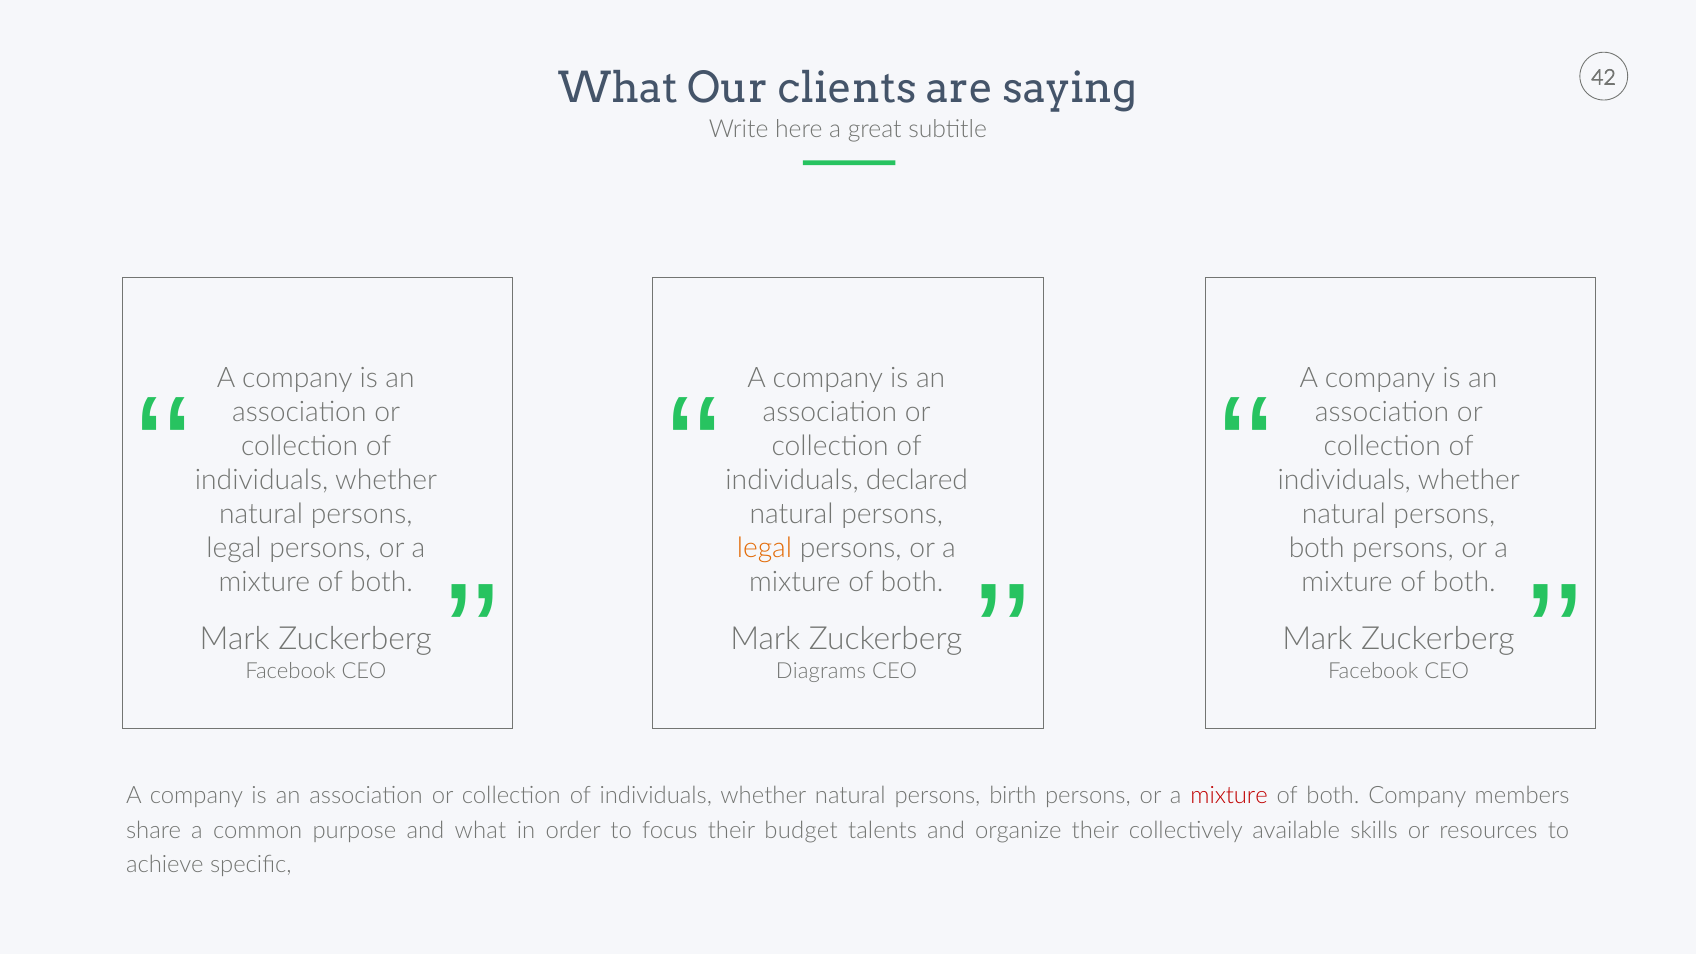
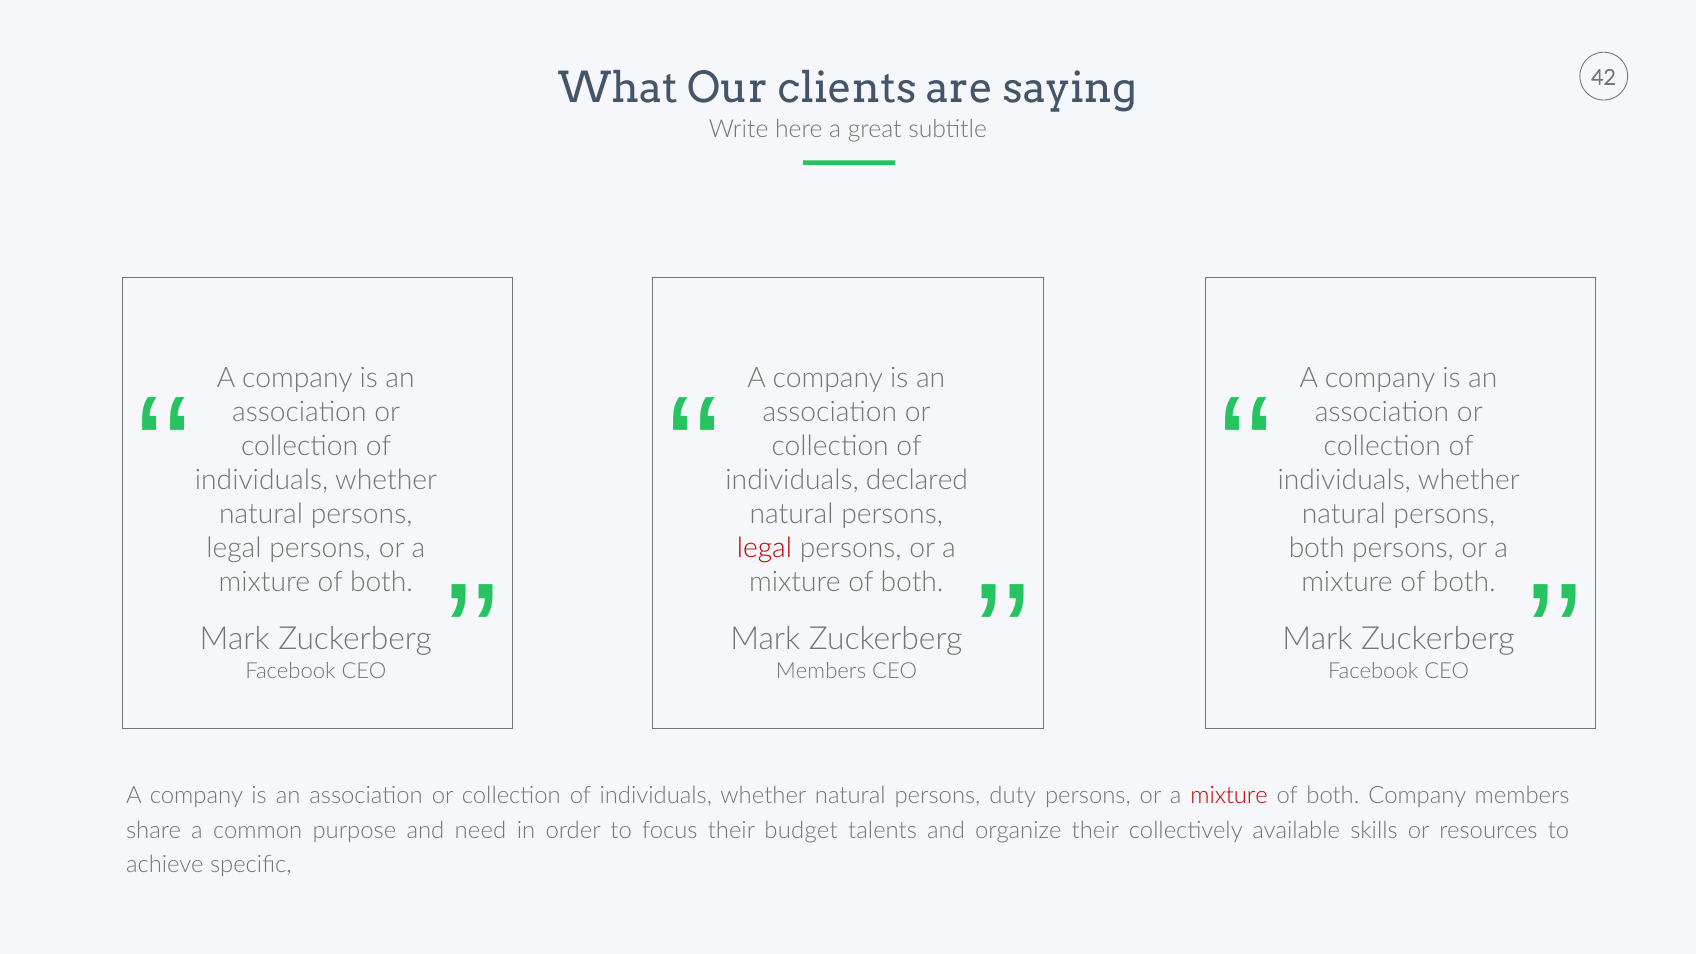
legal colour: orange -> red (765, 548)
Diagrams: Diagrams -> Members (821, 671)
birth: birth -> duty (1013, 796)
and what: what -> need (480, 831)
